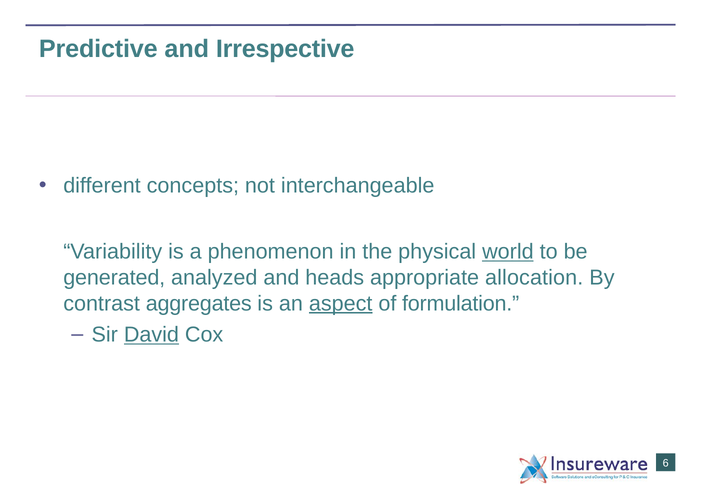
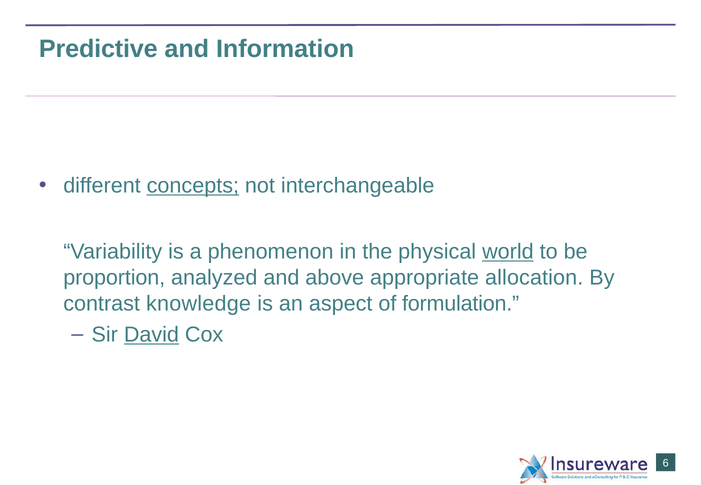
Irrespective: Irrespective -> Information (285, 49)
concepts underline: none -> present (193, 186)
generated: generated -> proportion (114, 278)
heads: heads -> above (335, 278)
aggregates: aggregates -> knowledge (199, 304)
aspect underline: present -> none (341, 304)
